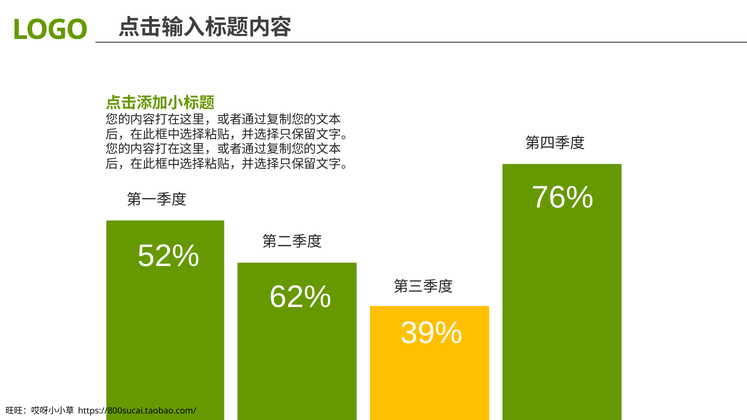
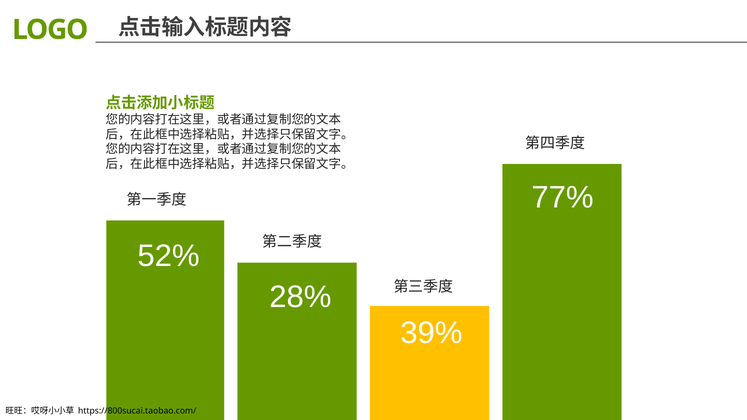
76%: 76% -> 77% (563, 198)
62%: 62% -> 28% (300, 297)
